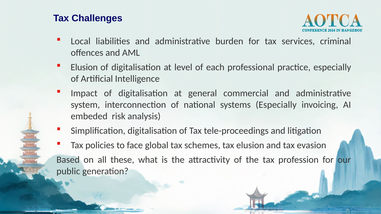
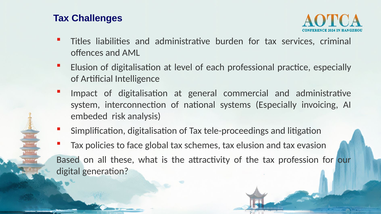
Local: Local -> Titles (81, 41)
public: public -> digital (68, 172)
